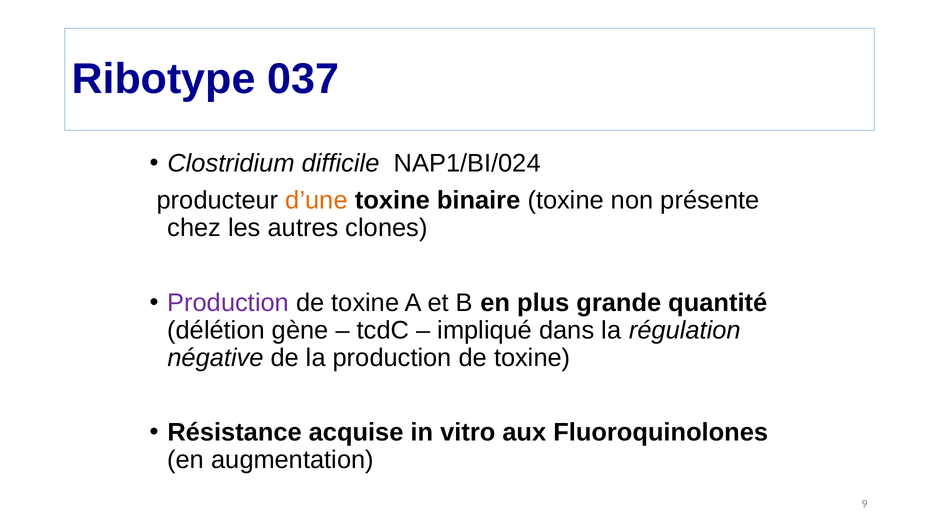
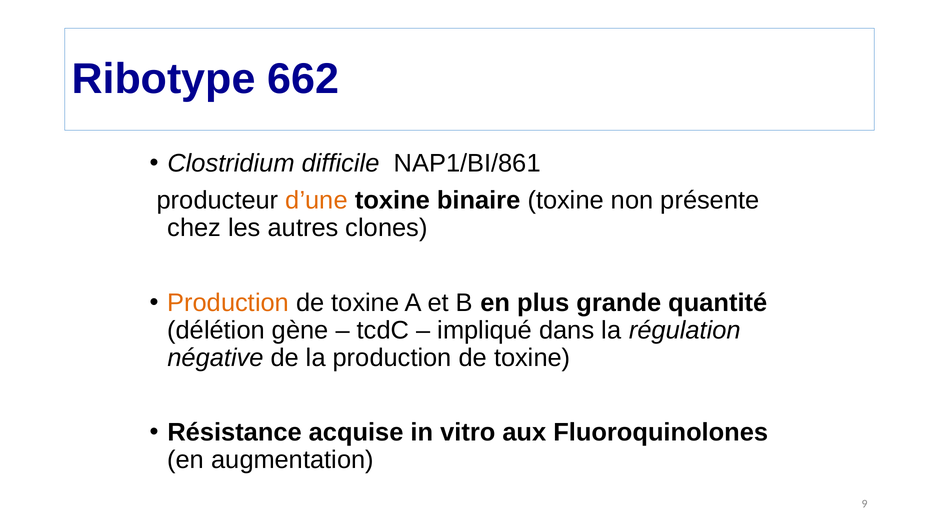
037: 037 -> 662 (303, 79)
NAP1/BI/024: NAP1/BI/024 -> NAP1/BI/861 (467, 163)
Production colour: purple -> orange (228, 303)
